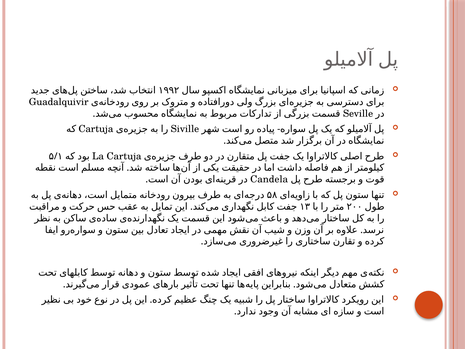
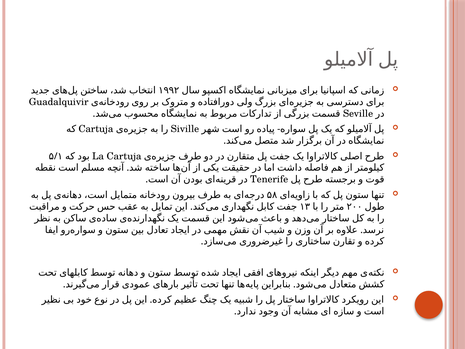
Candela: Candela -> Tenerife (269, 179)
